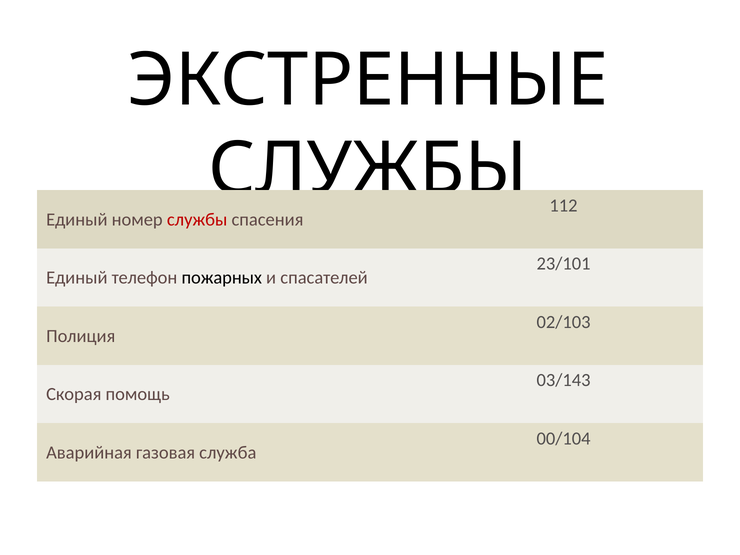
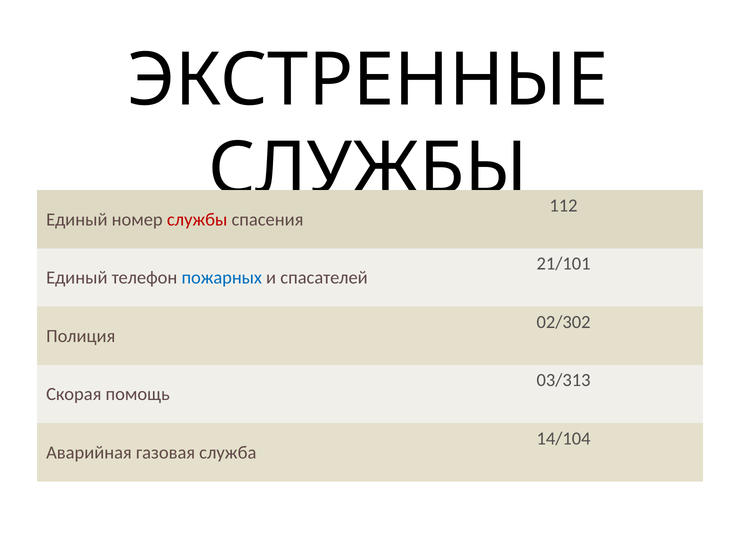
23/101: 23/101 -> 21/101 (564, 264)
пожарных colour: black -> blue (222, 278)
02/103: 02/103 -> 02/302 (564, 322)
03/143: 03/143 -> 03/313 (564, 380)
00/104: 00/104 -> 14/104 (564, 439)
